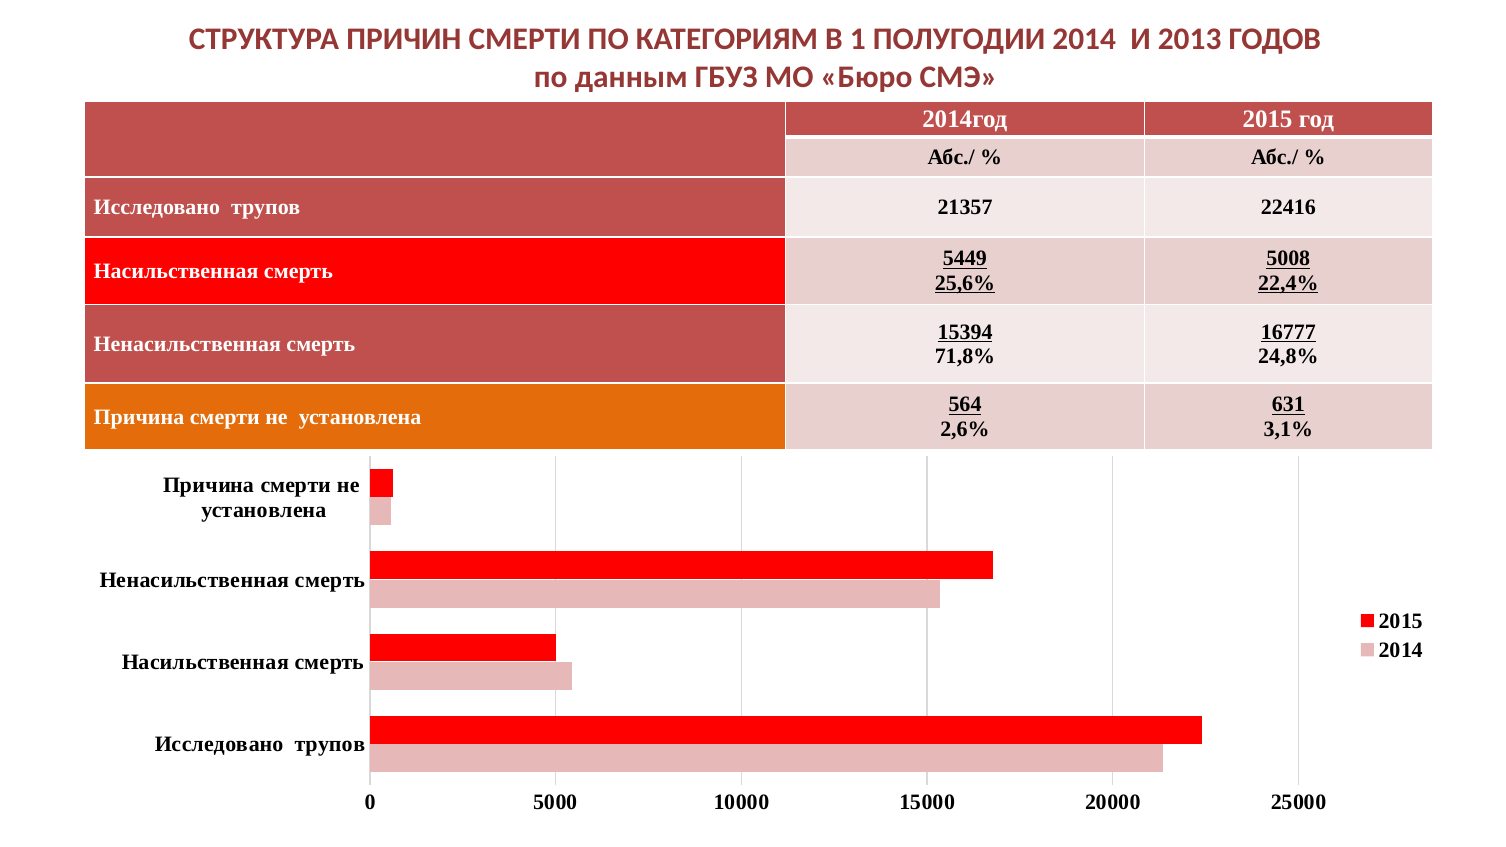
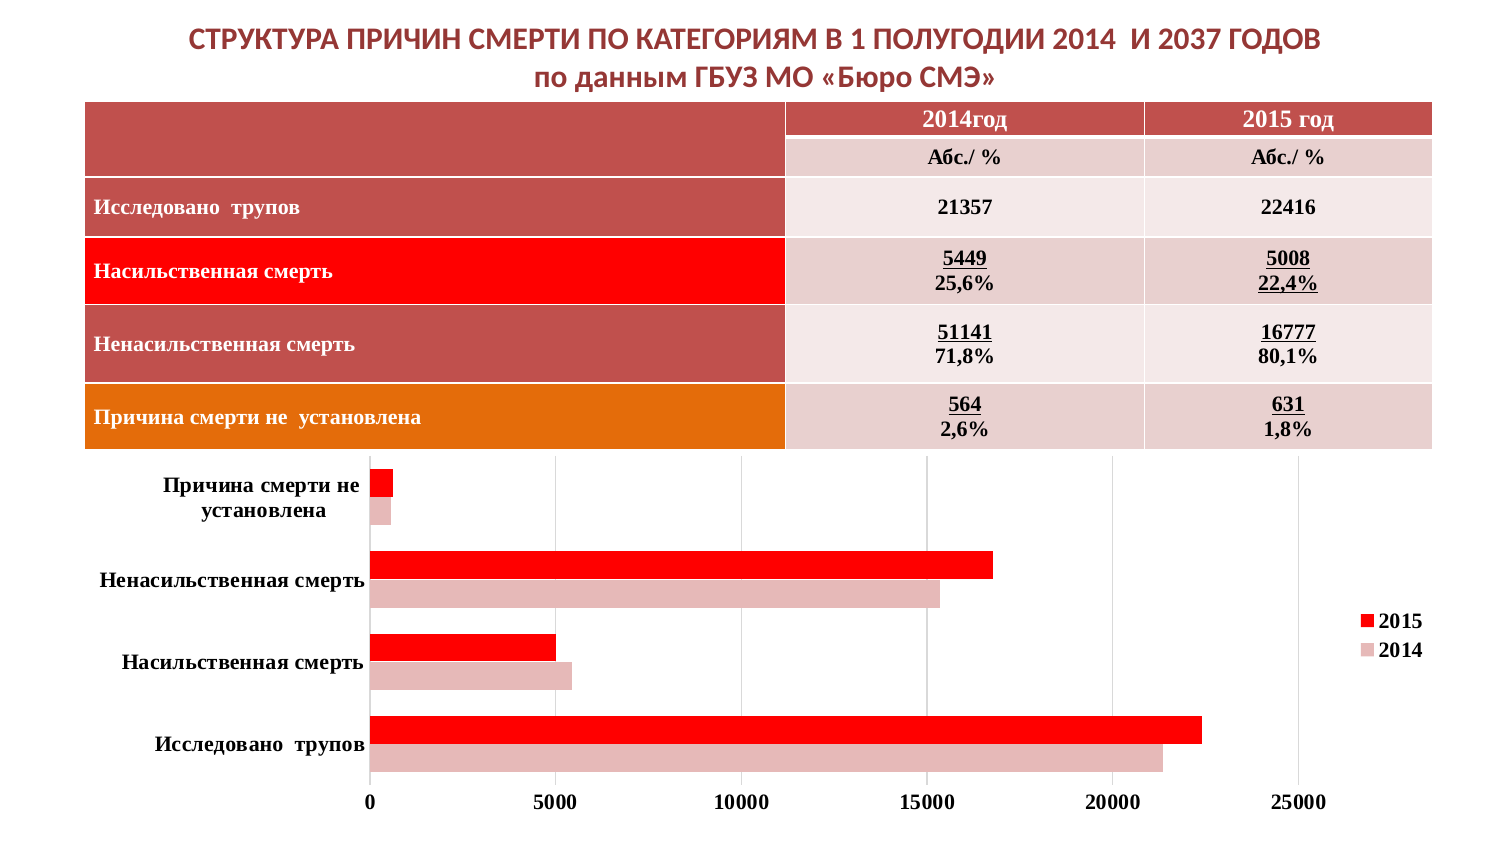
2013: 2013 -> 2037 (1190, 39)
25,6% underline: present -> none (965, 283)
15394: 15394 -> 51141 (965, 332)
24,8%: 24,8% -> 80,1% (1288, 356)
3,1%: 3,1% -> 1,8% (1288, 429)
